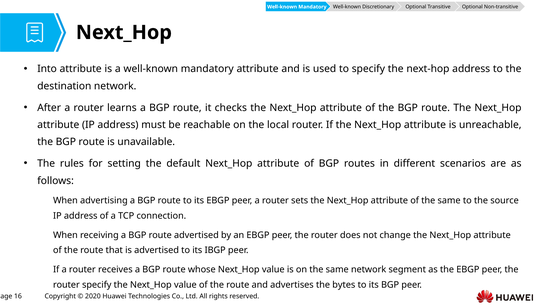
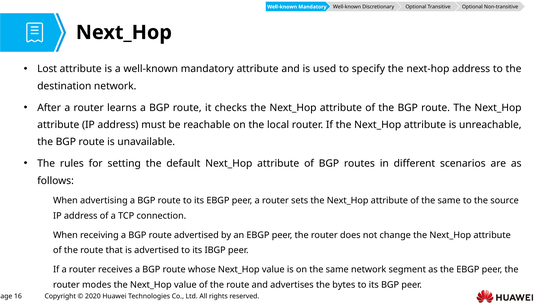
Into: Into -> Lost (47, 69)
router specify: specify -> modes (97, 285)
